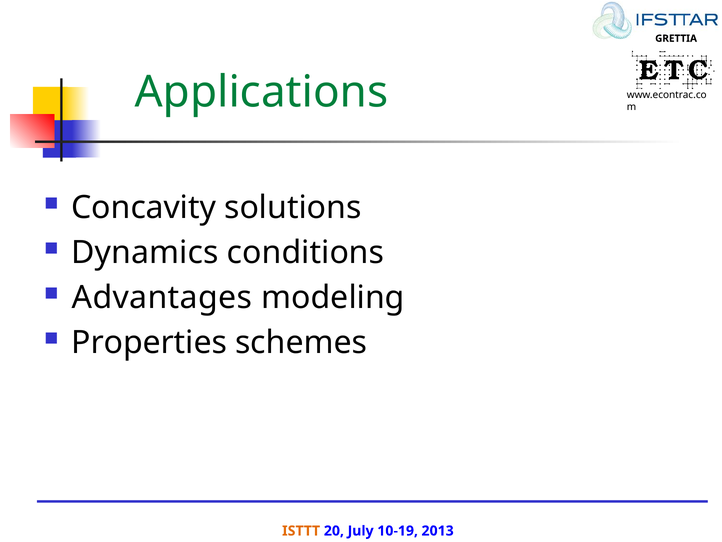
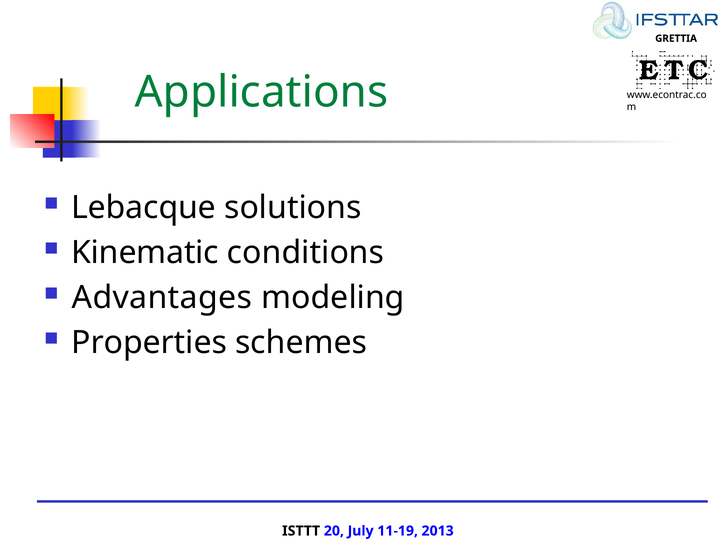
Concavity: Concavity -> Lebacque (144, 208)
Dynamics: Dynamics -> Kinematic (145, 253)
ISTTT colour: orange -> black (301, 530)
10-19: 10-19 -> 11-19 (398, 530)
